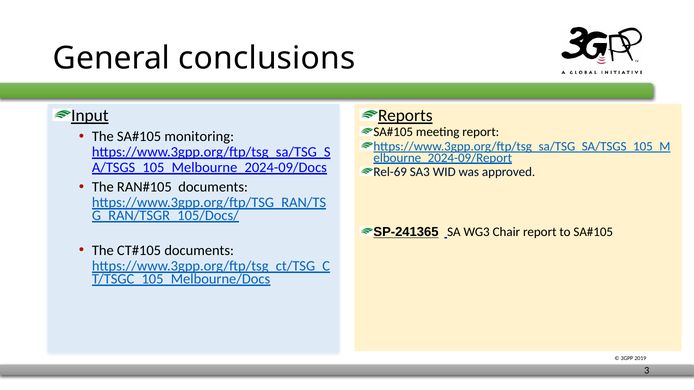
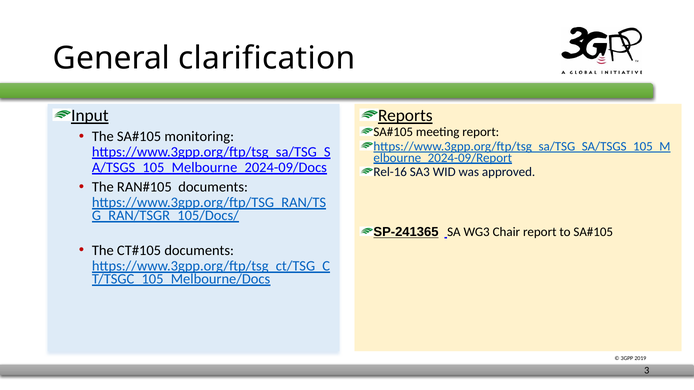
conclusions: conclusions -> clarification (267, 58)
Rel-69: Rel-69 -> Rel-16 (390, 172)
